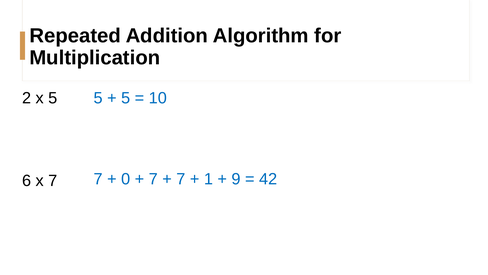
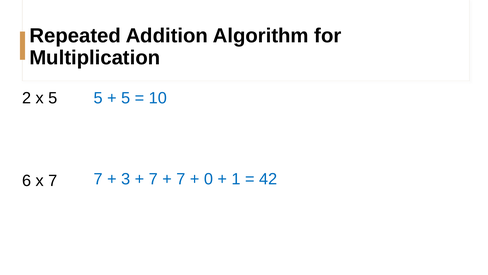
0: 0 -> 3 (126, 179)
1: 1 -> 0 (208, 179)
9: 9 -> 1 (236, 179)
